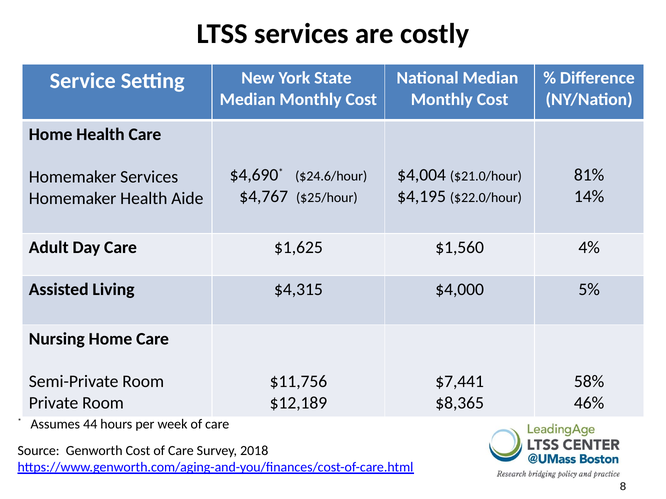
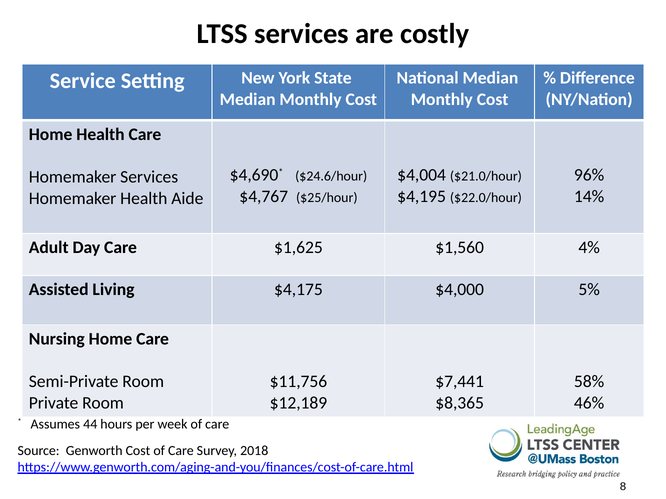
81%: 81% -> 96% (589, 175)
$4,315: $4,315 -> $4,175 (298, 290)
